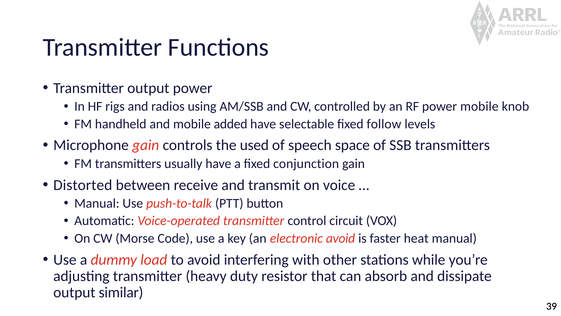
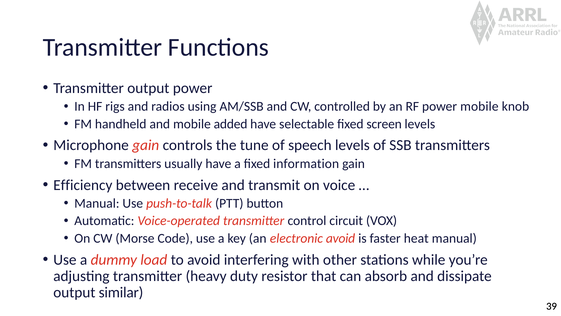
follow: follow -> screen (384, 124)
used: used -> tune (254, 145)
speech space: space -> levels (352, 145)
conjunction: conjunction -> information (306, 163)
Distorted: Distorted -> Efficiency (83, 185)
